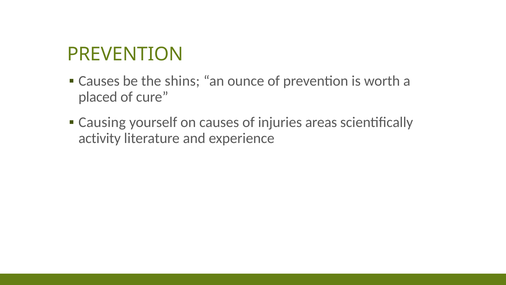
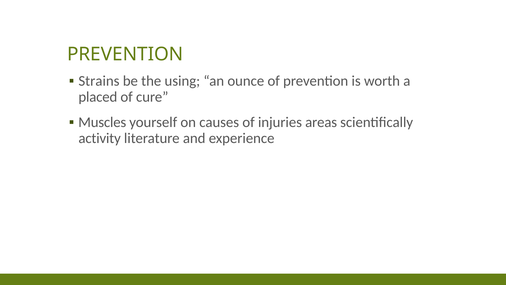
Causes: Causes -> Strains (99, 81)
shins: shins -> using (182, 81)
Causing: Causing -> Muscles (102, 122)
